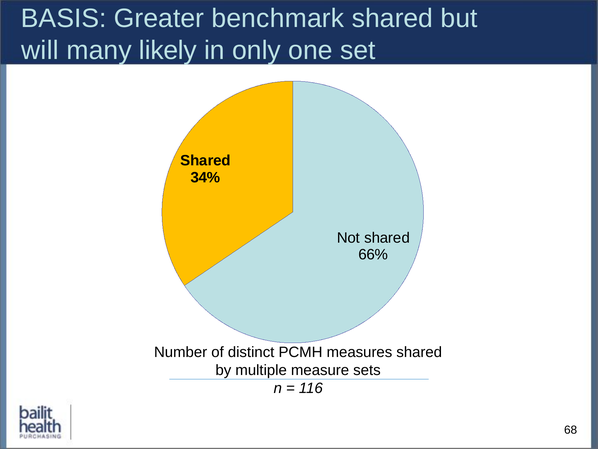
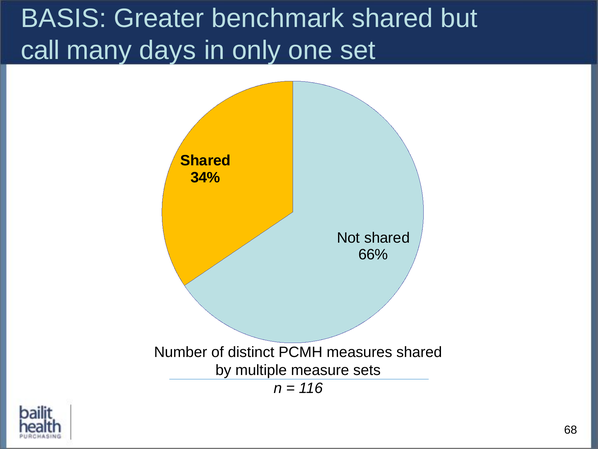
will: will -> call (40, 50)
likely: likely -> days (168, 50)
